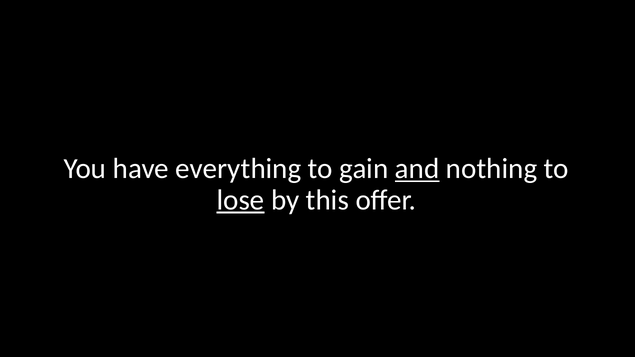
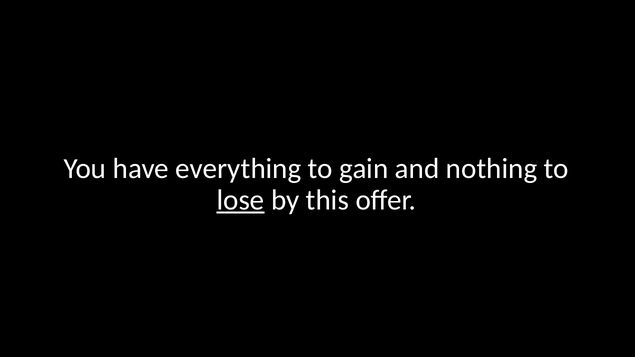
and underline: present -> none (417, 169)
